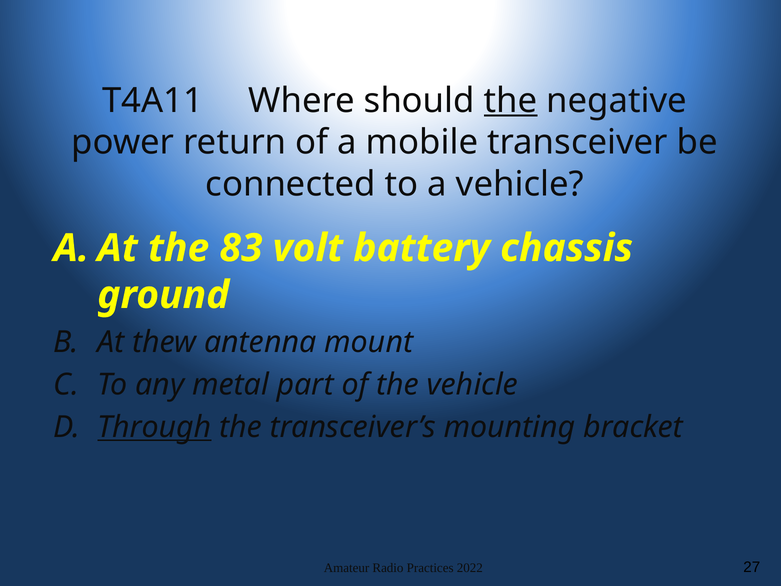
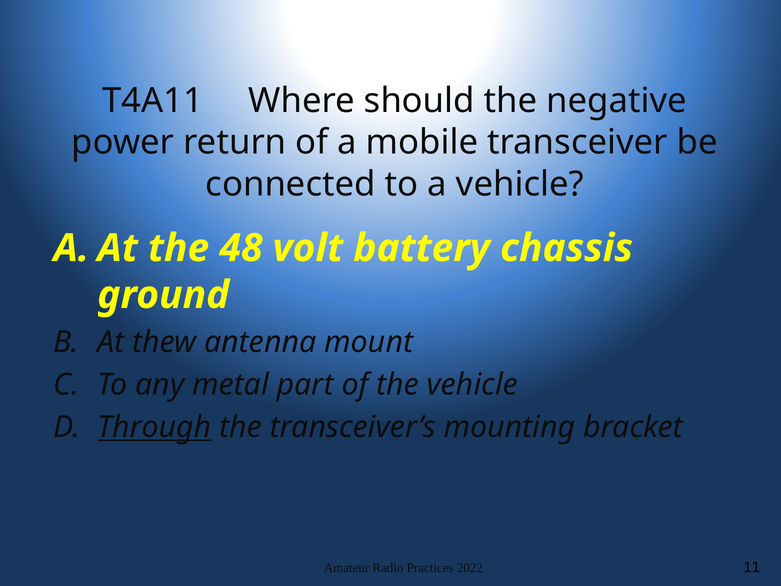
the underline: present -> none (511, 101)
83: 83 -> 48 (241, 248)
27: 27 -> 11 (752, 567)
